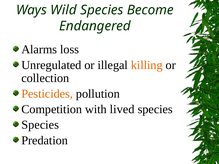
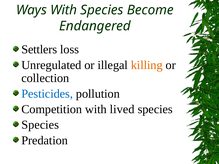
Ways Wild: Wild -> With (64, 10)
Alarms: Alarms -> Settlers (39, 50)
Pesticides colour: orange -> blue (47, 94)
